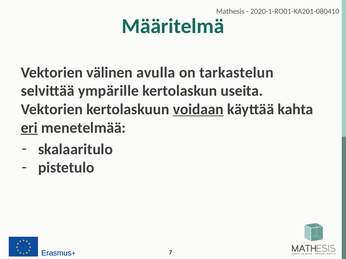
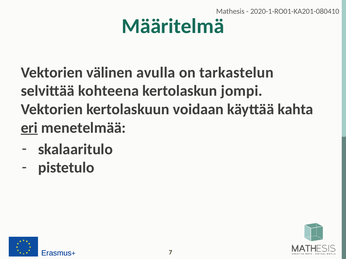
ympärille: ympärille -> kohteena (108, 91)
useita: useita -> jompi (242, 91)
voidaan underline: present -> none (198, 109)
